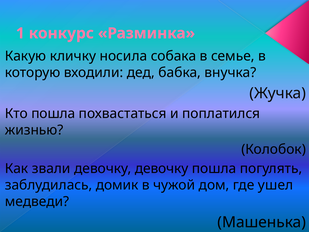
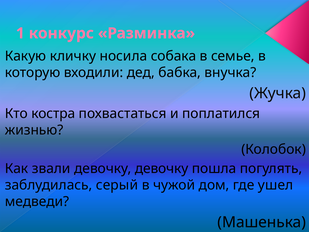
Кто пошла: пошла -> костра (53, 113)
домик: домик -> серый (117, 185)
